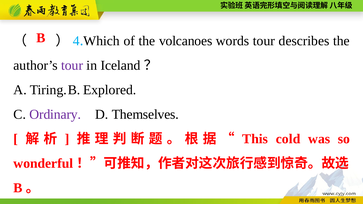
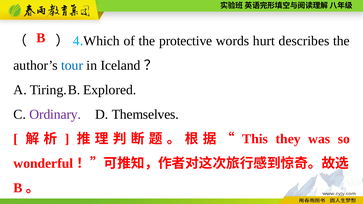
volcanoes: volcanoes -> protective (186, 41)
words tour: tour -> hurt (264, 41)
tour colour: purple -> blue (72, 65)
cold: cold -> they (288, 139)
